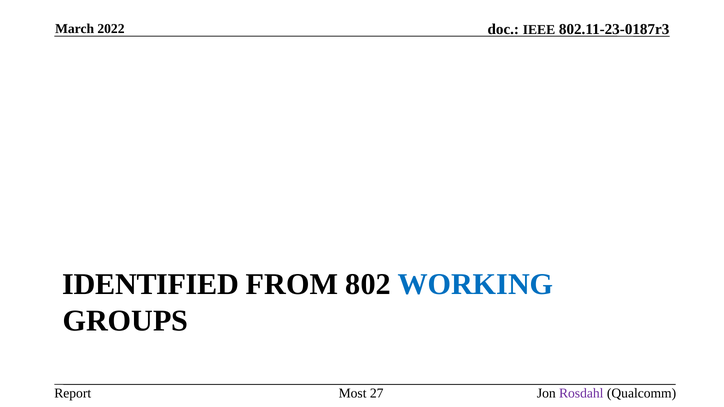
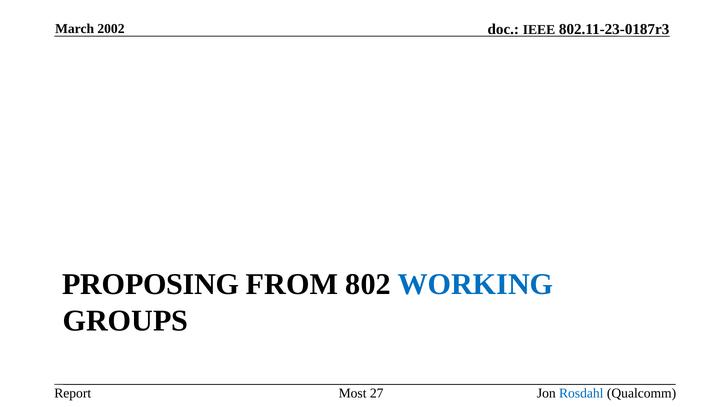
2022: 2022 -> 2002 (111, 29)
IDENTIFIED: IDENTIFIED -> PROPOSING (151, 285)
Rosdahl colour: purple -> blue (581, 394)
